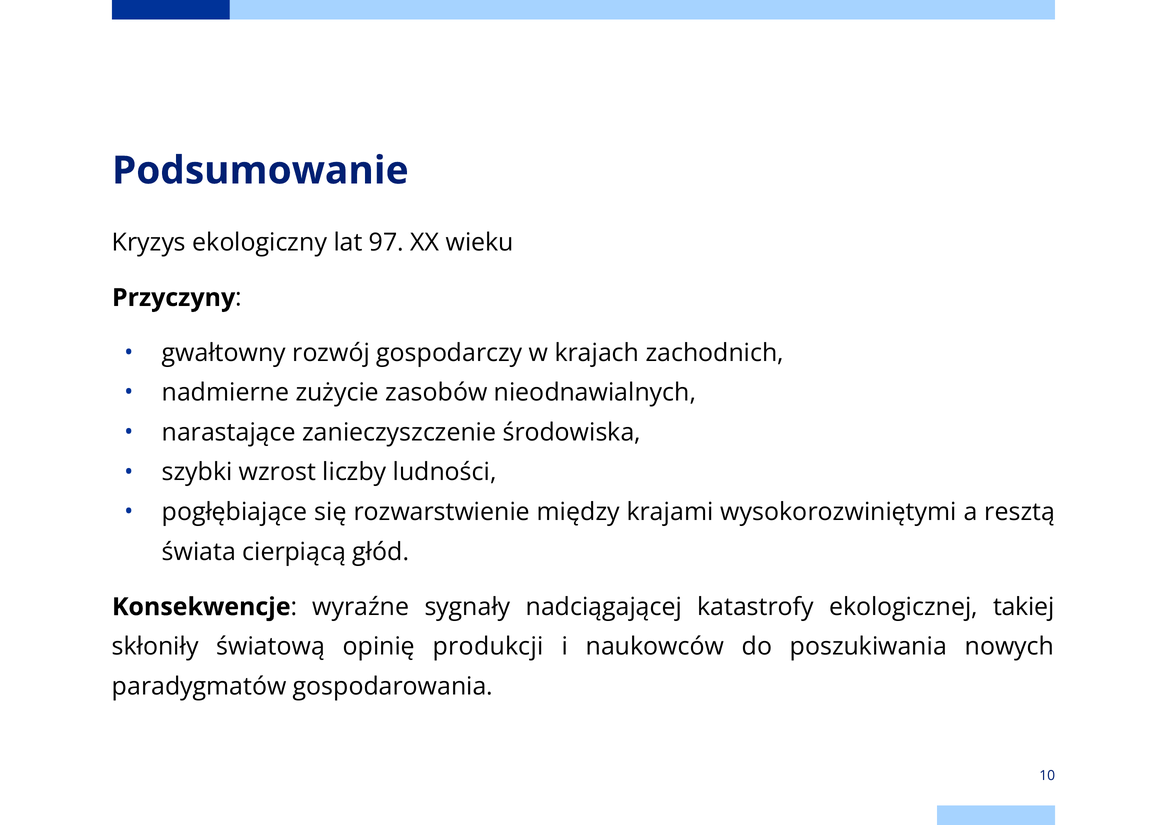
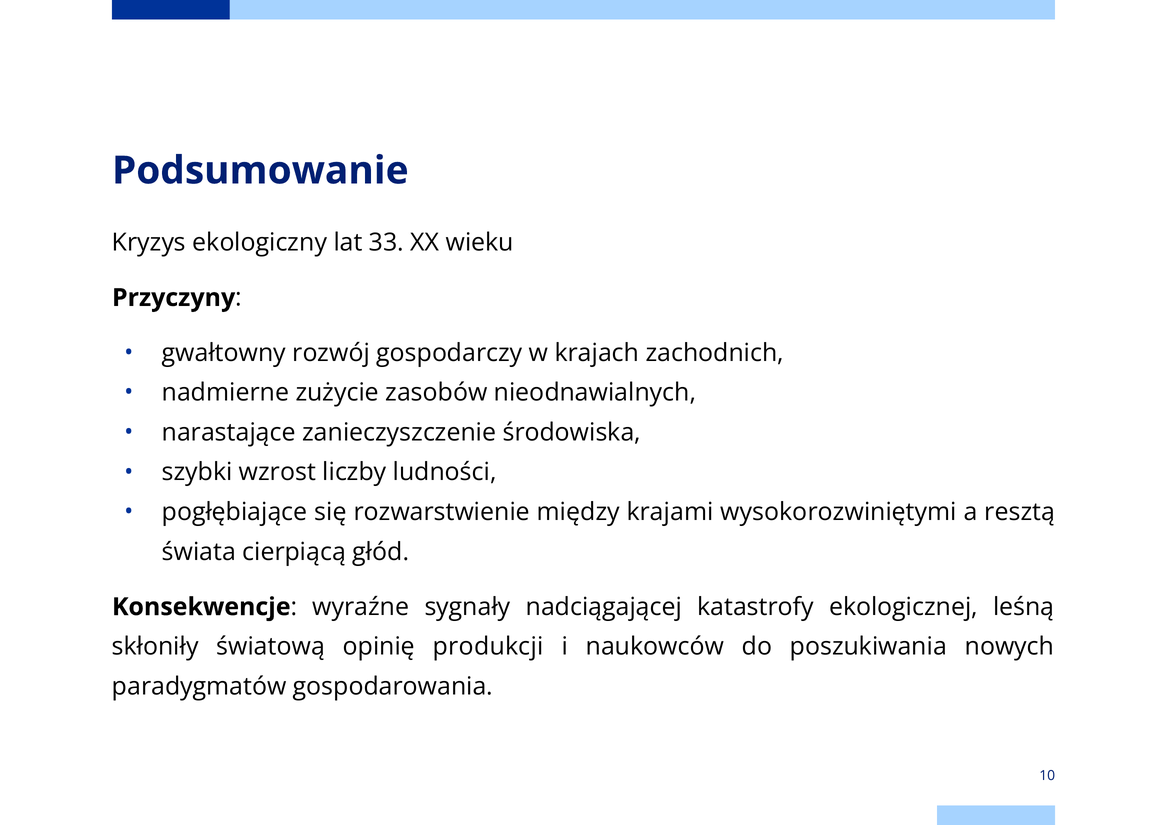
97: 97 -> 33 (386, 243)
takiej: takiej -> leśną (1024, 607)
